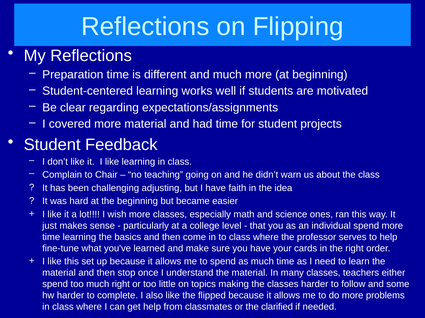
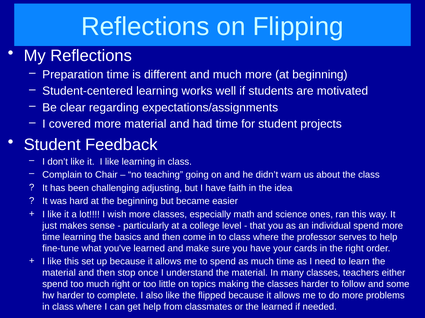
the clarified: clarified -> learned (277, 307)
